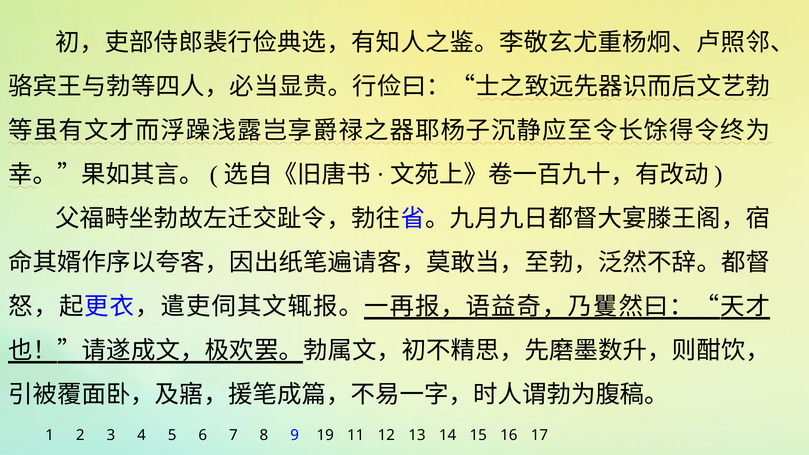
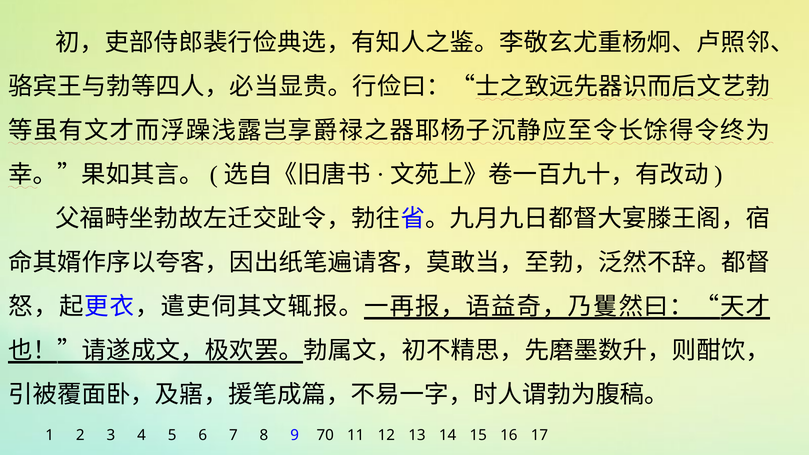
19: 19 -> 70 (325, 435)
